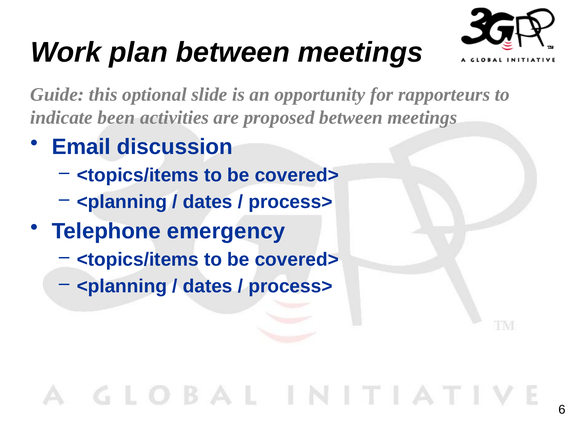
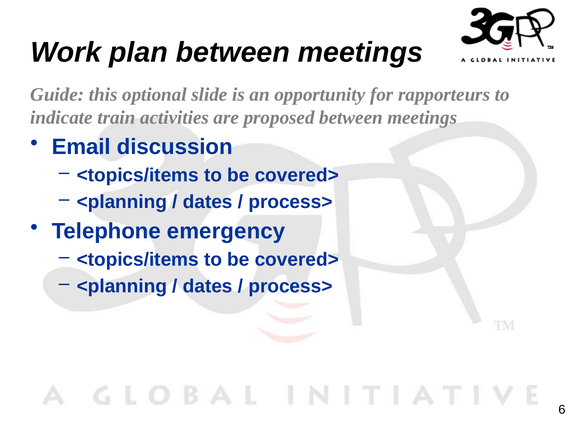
been: been -> train (116, 118)
